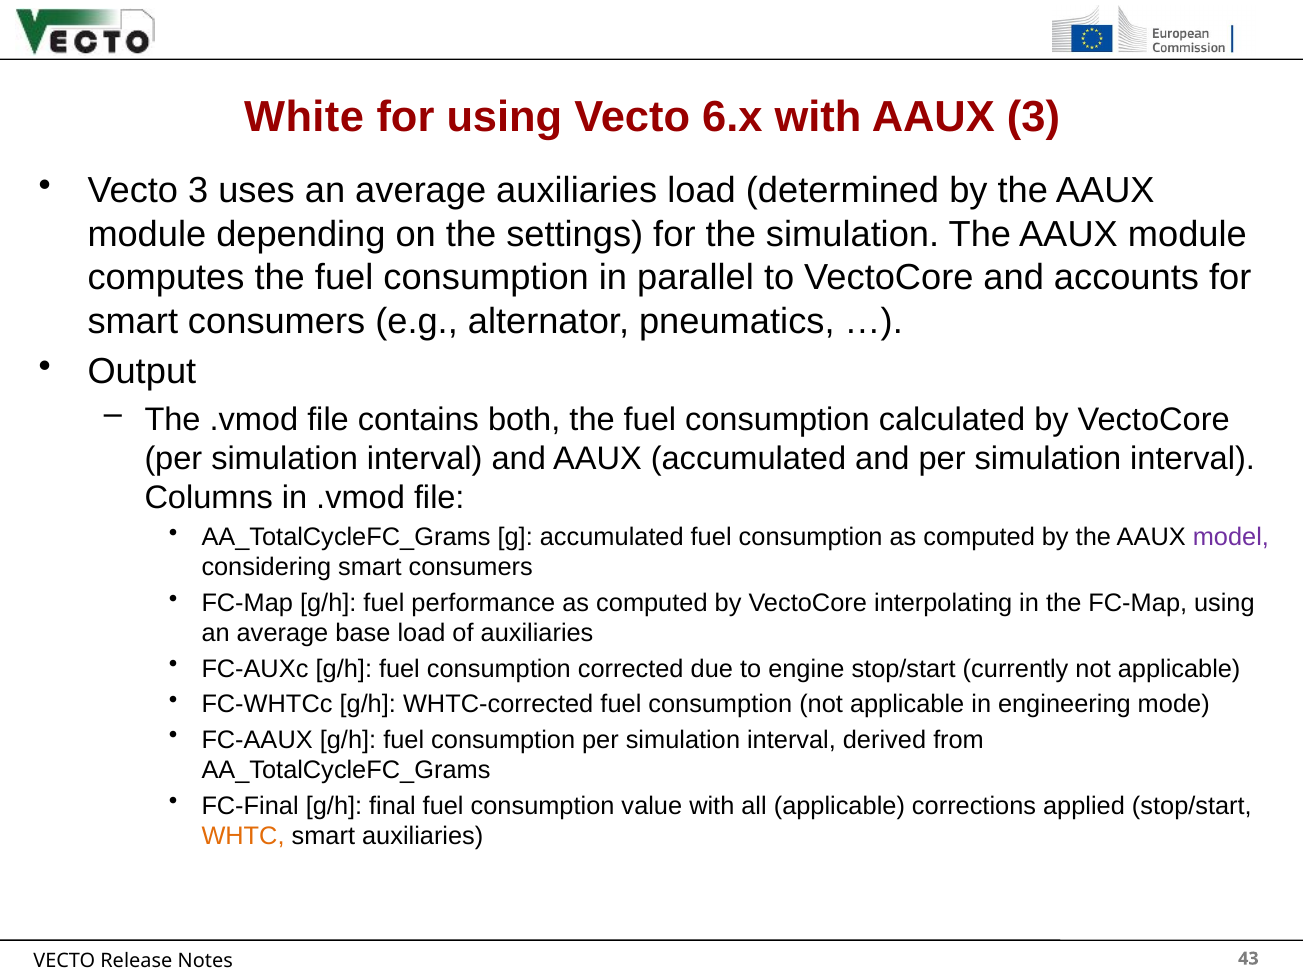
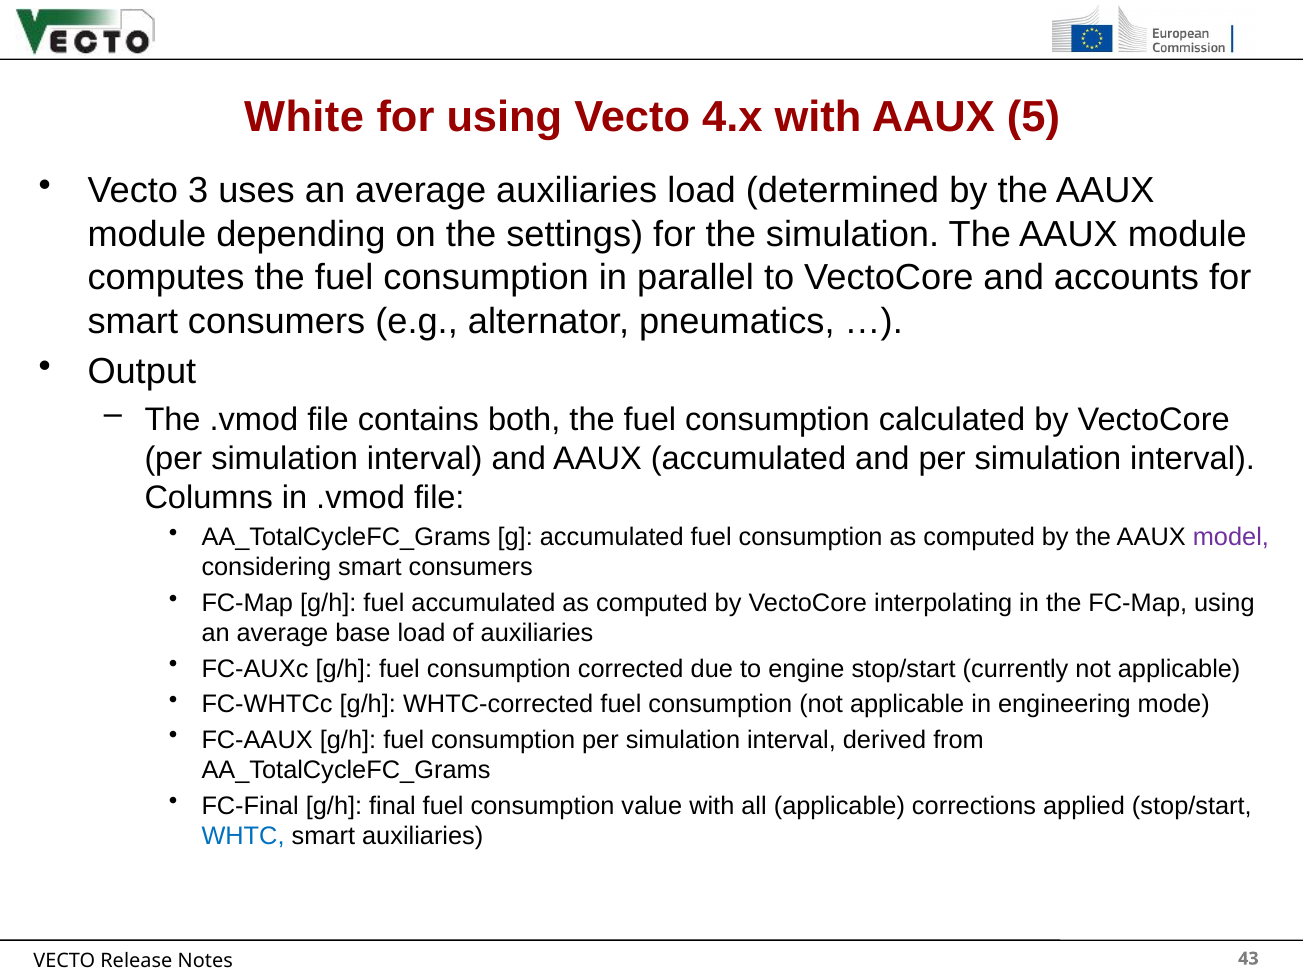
6.x: 6.x -> 4.x (732, 117)
AAUX 3: 3 -> 5 (1033, 117)
fuel performance: performance -> accumulated (483, 603)
WHTC colour: orange -> blue (243, 836)
